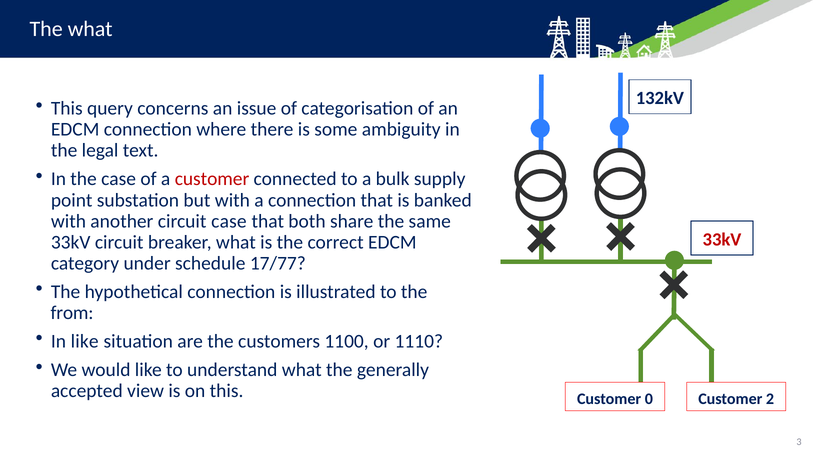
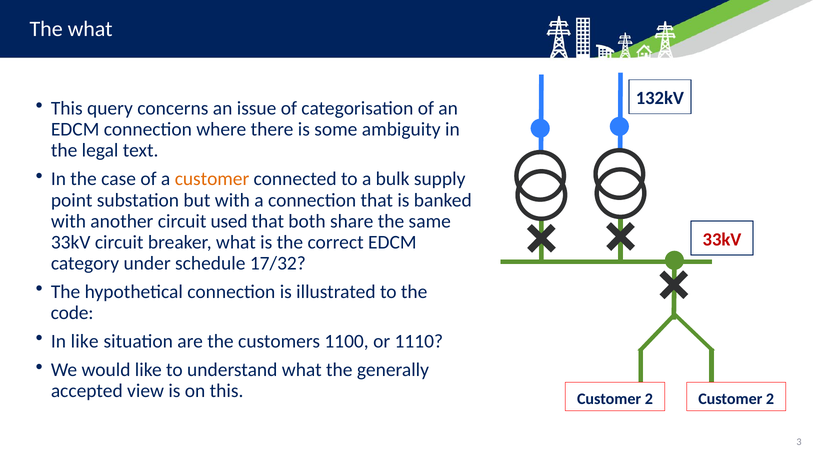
customer colour: red -> orange (212, 179)
circuit case: case -> used (229, 221)
17/77: 17/77 -> 17/32 (278, 263)
from: from -> code (72, 313)
this Customer 0: 0 -> 2 (649, 399)
